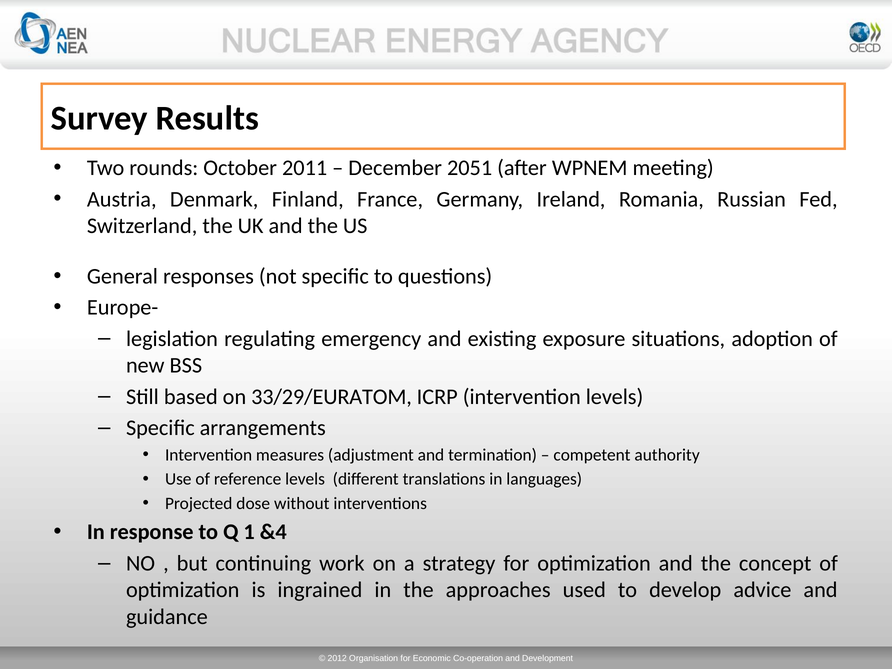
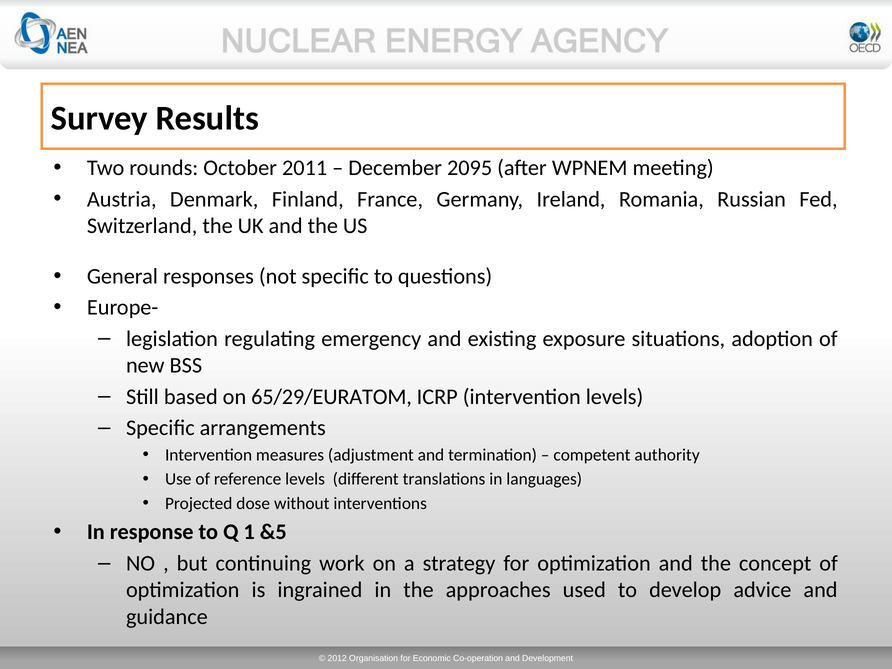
2051: 2051 -> 2095 (470, 168)
33/29/EURATOM: 33/29/EURATOM -> 65/29/EURATOM (331, 397)
&4: &4 -> &5 (273, 532)
